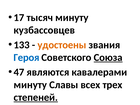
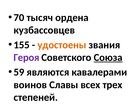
17: 17 -> 70 (19, 18)
тысяч минуту: минуту -> ордена (72, 18)
133: 133 -> 155 (22, 45)
Героя colour: blue -> purple (26, 57)
47: 47 -> 59 (19, 72)
минуту: минуту -> воинов (30, 85)
степеней underline: present -> none (36, 97)
